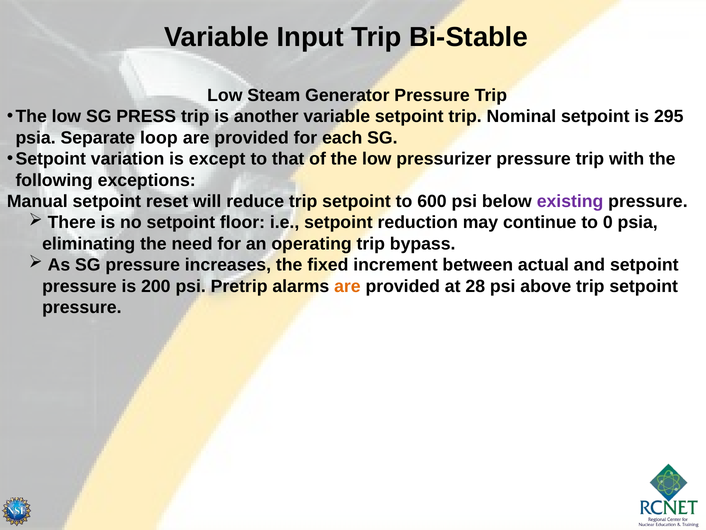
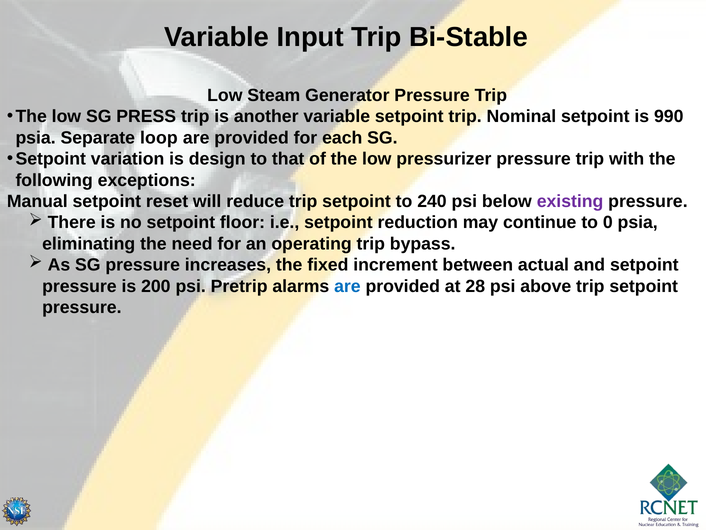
295: 295 -> 990 (669, 117)
except: except -> design (217, 159)
600: 600 -> 240 (432, 201)
are colour: orange -> blue (347, 286)
